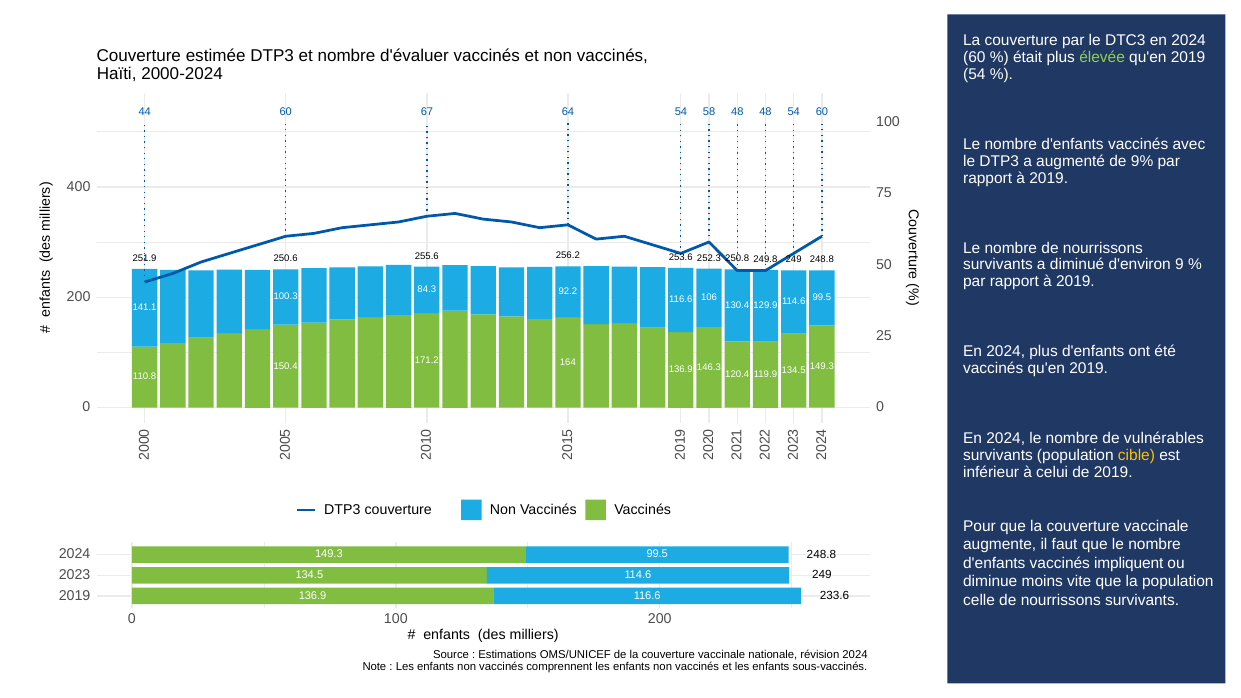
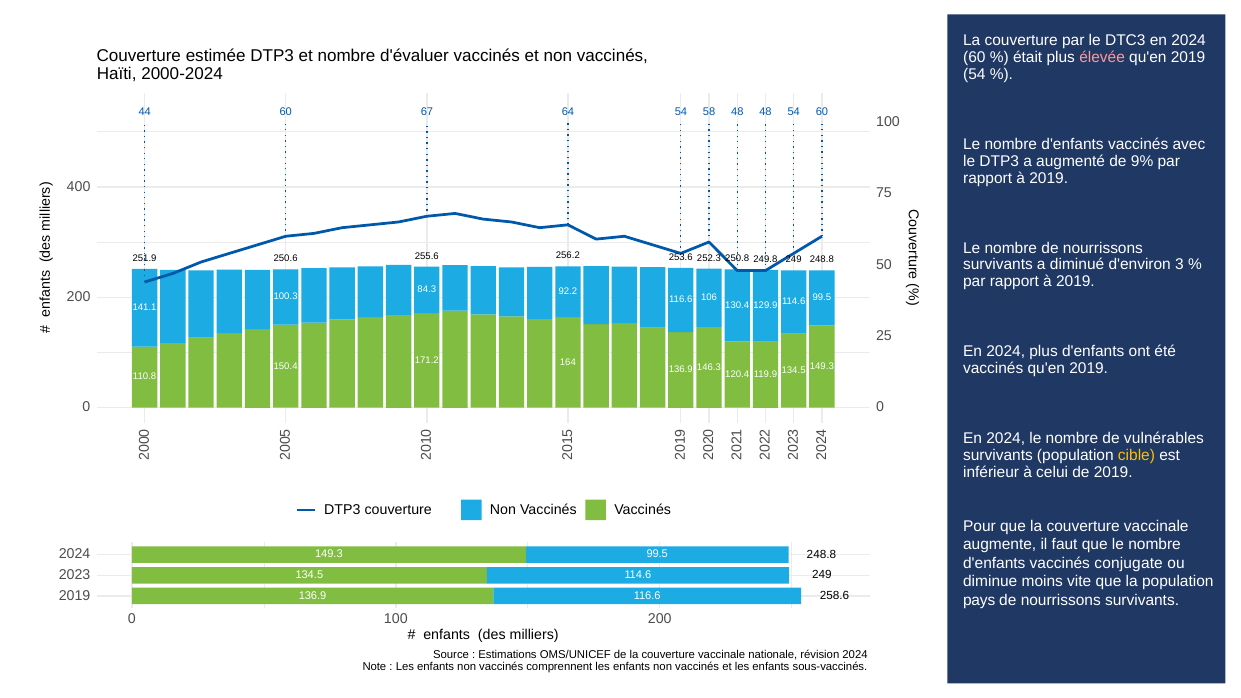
élevée colour: light green -> pink (1102, 58)
d'environ 9: 9 -> 3 (1179, 265)
impliquent: impliquent -> conjugate (1129, 563)
233.6: 233.6 -> 258.6 (834, 596)
celle: celle -> pays (979, 600)
